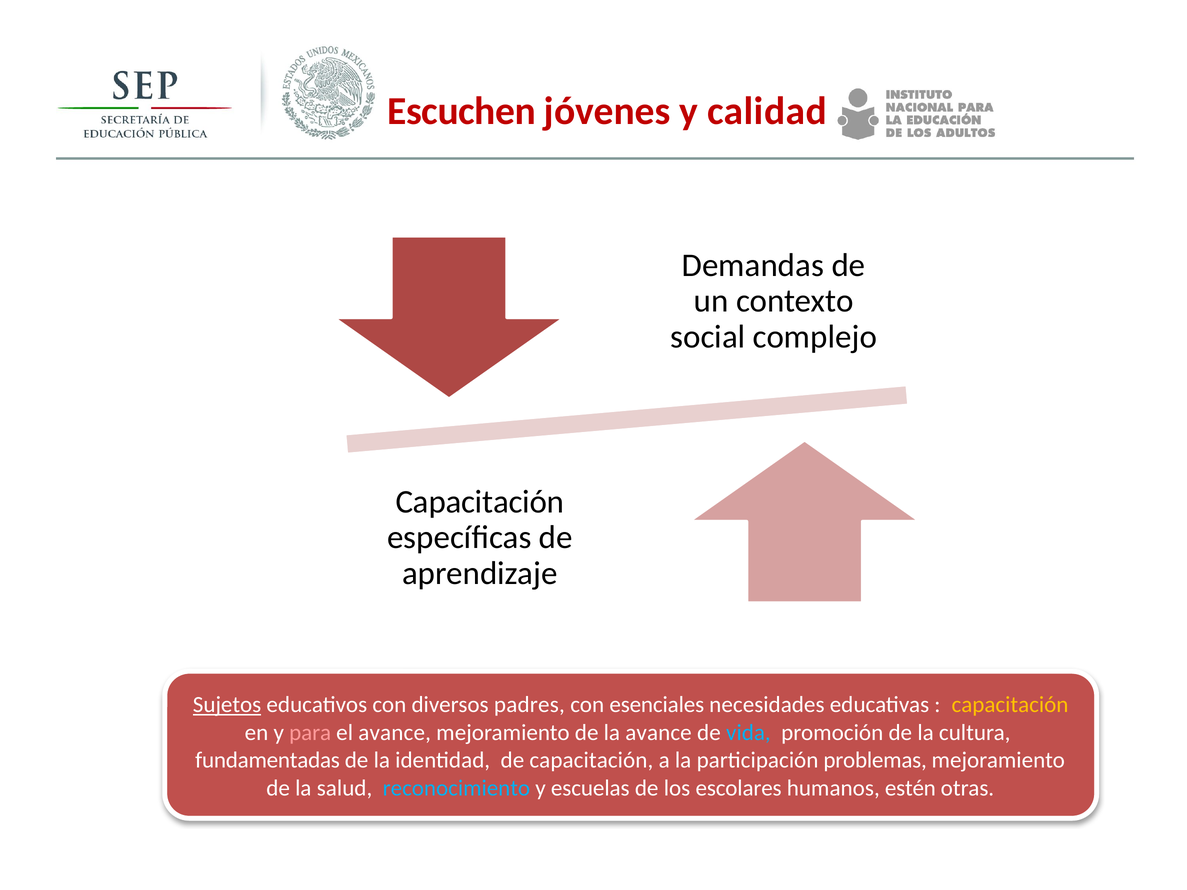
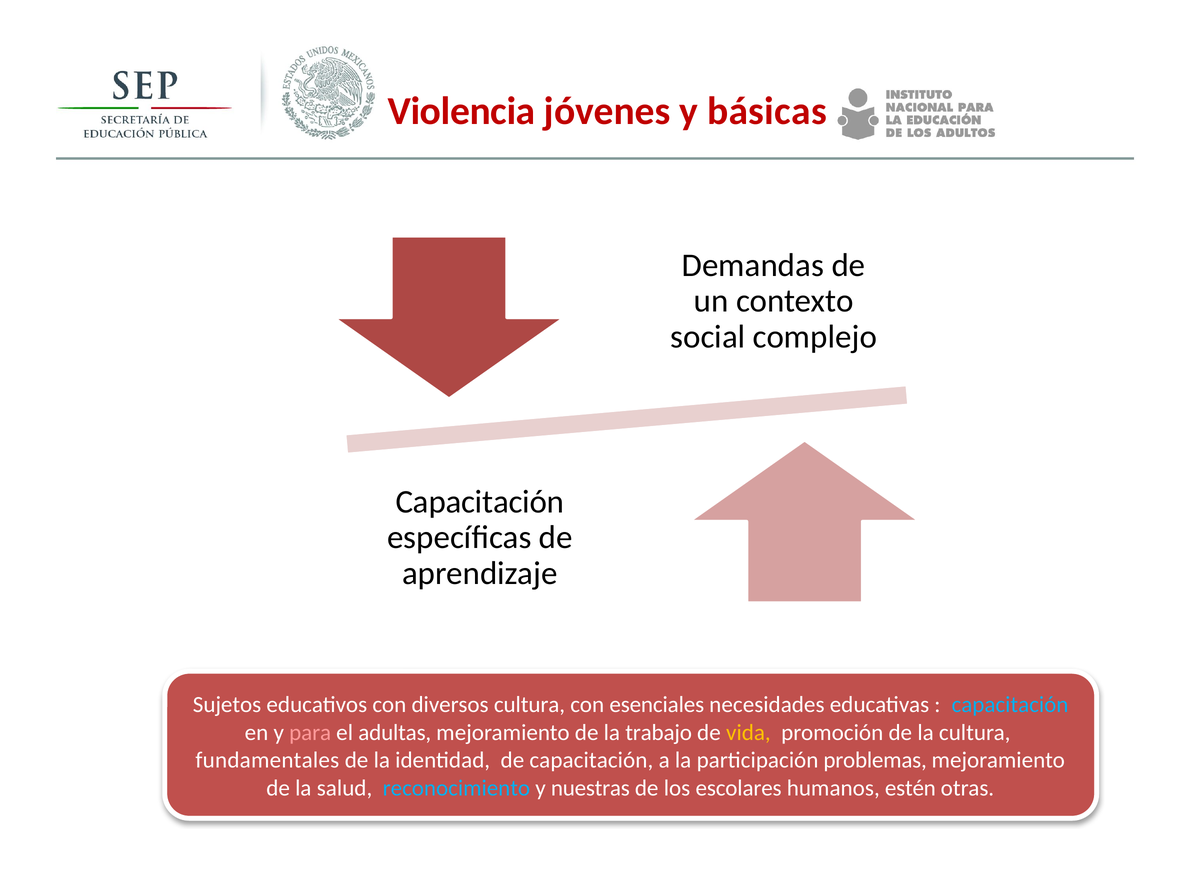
Escuchen: Escuchen -> Violencia (462, 111)
calidad: calidad -> básicas (767, 111)
Sujetos underline: present -> none (227, 705)
diversos padres: padres -> cultura (530, 705)
capacitación colour: yellow -> light blue (1010, 705)
el avance: avance -> adultas (395, 733)
la avance: avance -> trabajo (659, 733)
vida colour: light blue -> yellow (748, 733)
fundamentadas: fundamentadas -> fundamentales (267, 760)
escuelas: escuelas -> nuestras (590, 788)
